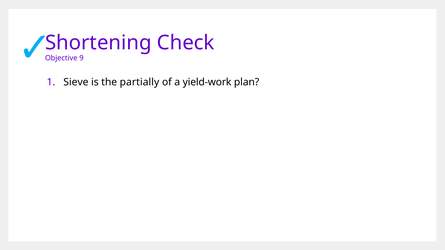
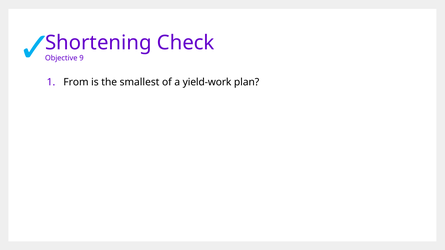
Sieve: Sieve -> From (76, 82)
partially: partially -> smallest (140, 82)
